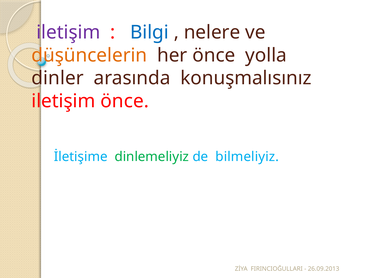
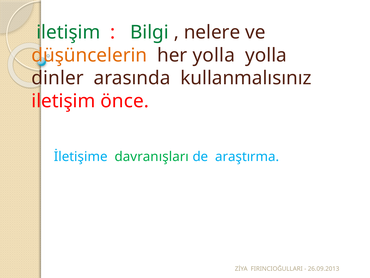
iletişim colour: purple -> green (68, 32)
Bilgi colour: blue -> green (149, 32)
her önce: önce -> yolla (214, 55)
konuşmalısınız: konuşmalısınız -> kullanmalısınız (246, 78)
dinlemeliyiz: dinlemeliyiz -> davranışları (152, 156)
bilmeliyiz: bilmeliyiz -> araştırma (247, 156)
